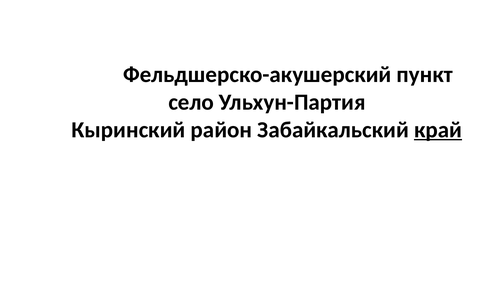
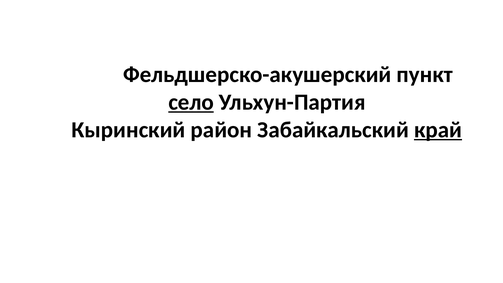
село underline: none -> present (191, 102)
